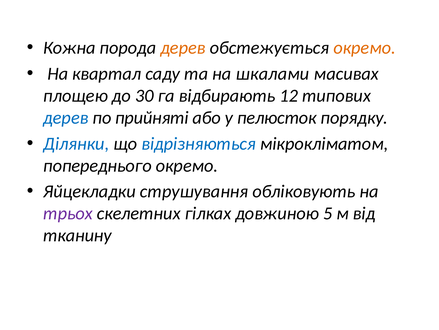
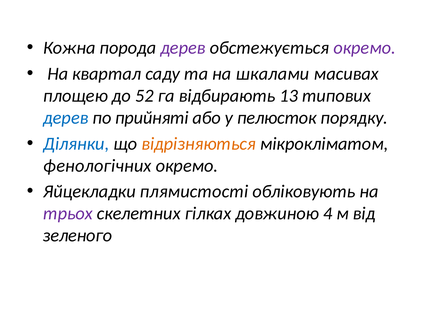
дерев colour: orange -> purple (183, 48)
окремо colour: orange -> purple (365, 48)
30: 30 -> 52 (144, 96)
12: 12 -> 13 (289, 96)
відрізняються colour: blue -> orange (199, 143)
попереднього: попереднього -> фенологічних (97, 165)
струшування: струшування -> плямистості (194, 191)
5: 5 -> 4 (328, 213)
тканину: тканину -> зеленого (78, 235)
